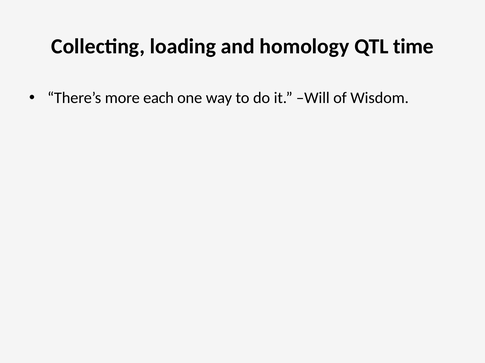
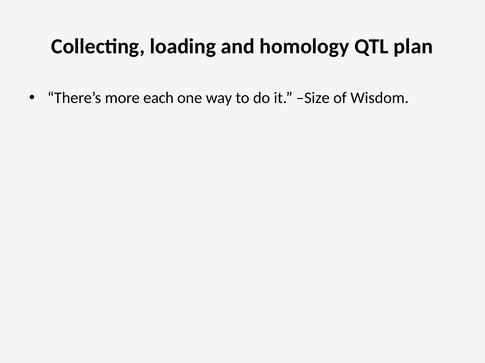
time: time -> plan (413, 46)
Will: Will -> Size (313, 98)
